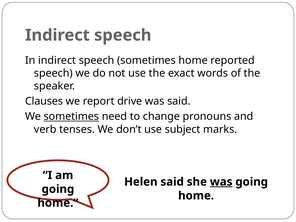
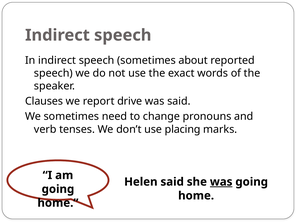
sometimes home: home -> about (193, 60)
sometimes underline: present -> none (71, 116)
subject: subject -> placing (183, 129)
